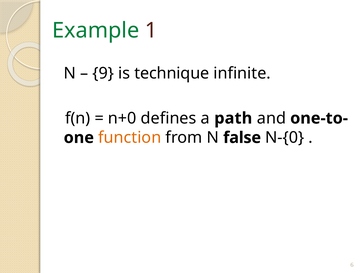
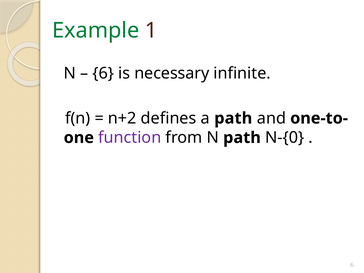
9: 9 -> 6 (103, 73)
technique: technique -> necessary (172, 73)
n+0: n+0 -> n+2 (122, 118)
function colour: orange -> purple (130, 138)
N false: false -> path (242, 138)
